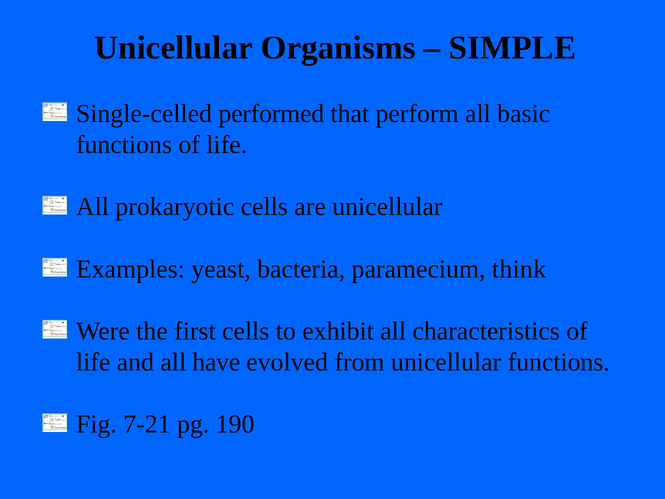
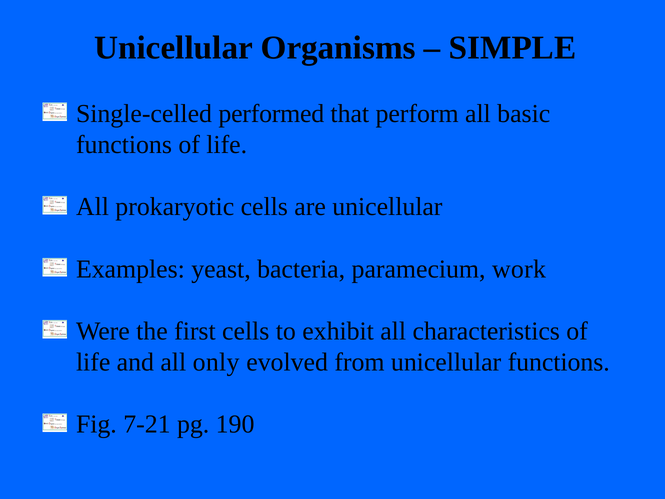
think: think -> work (519, 269)
have: have -> only (216, 362)
